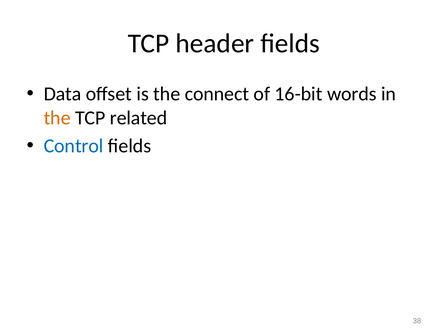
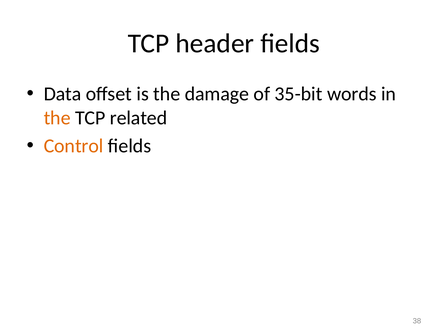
connect: connect -> damage (217, 94)
16-bit: 16-bit -> 35-bit (299, 94)
Control colour: blue -> orange (74, 146)
